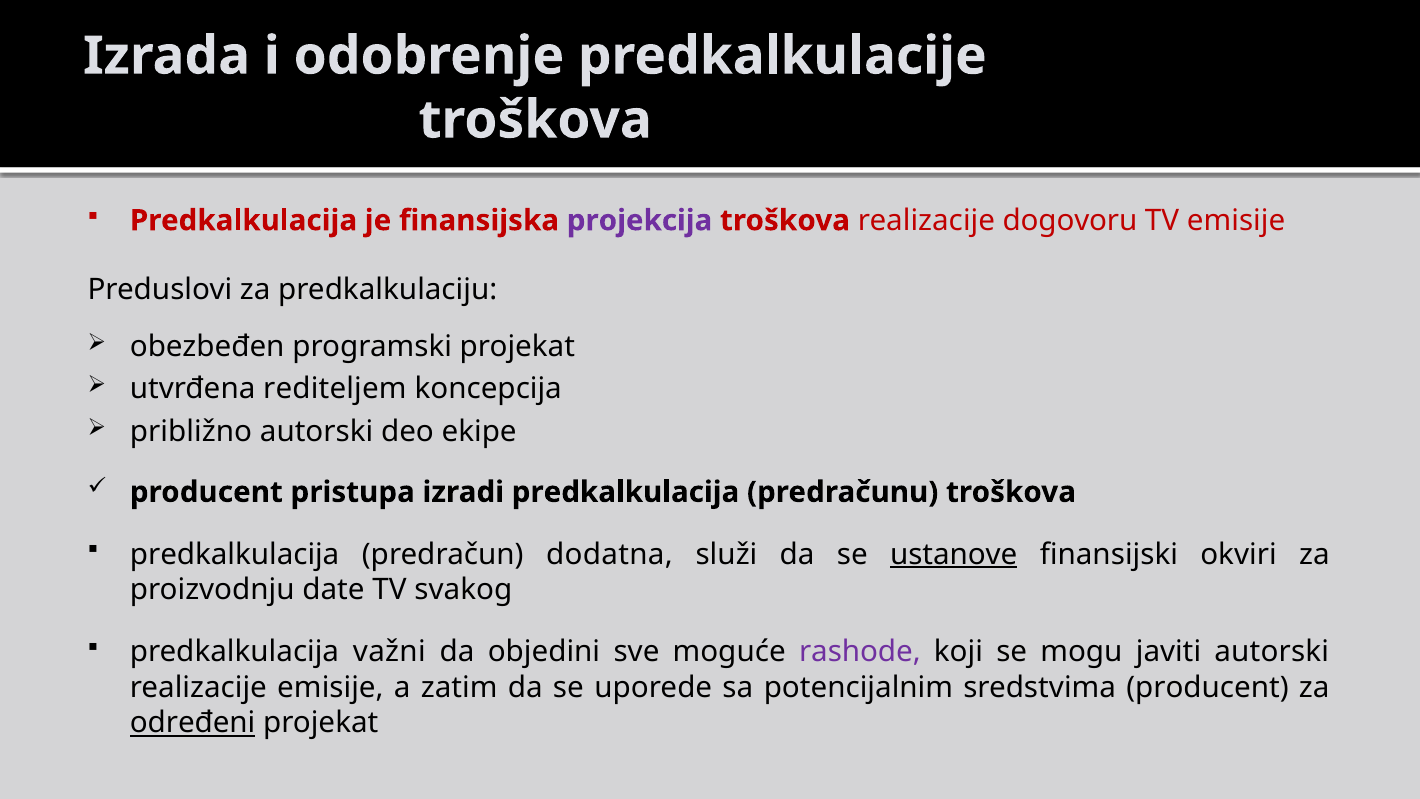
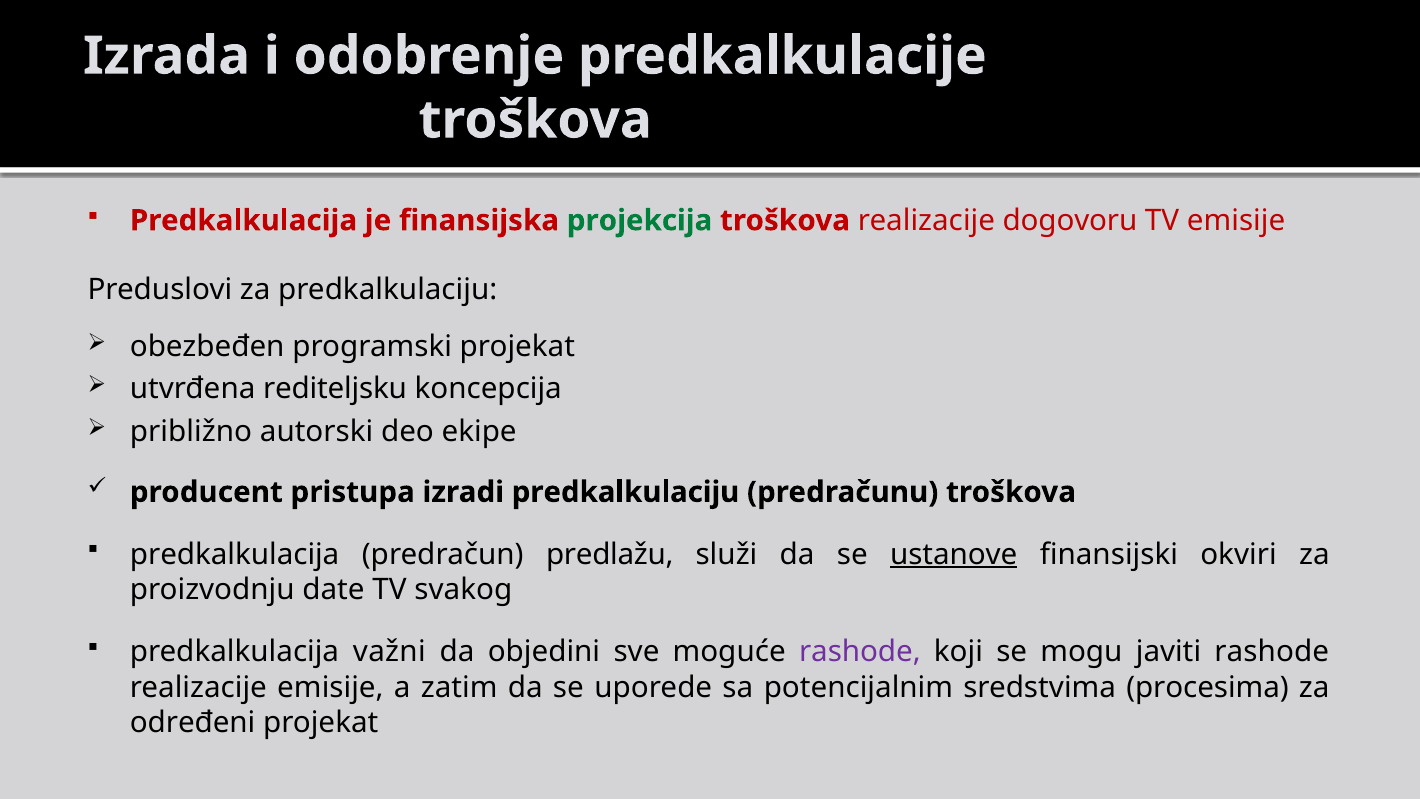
projekcija colour: purple -> green (640, 220)
rediteljem: rediteljem -> rediteljsku (335, 389)
izradi predkalkulacija: predkalkulacija -> predkalkulaciju (626, 492)
dodatna: dodatna -> predlažu (610, 554)
javiti autorski: autorski -> rashode (1272, 652)
sredstvima producent: producent -> procesima (1207, 687)
određeni underline: present -> none (193, 723)
